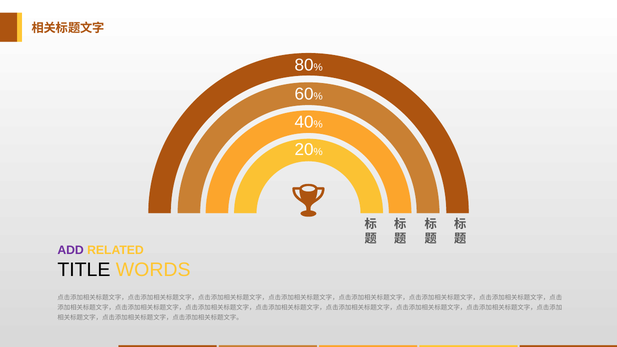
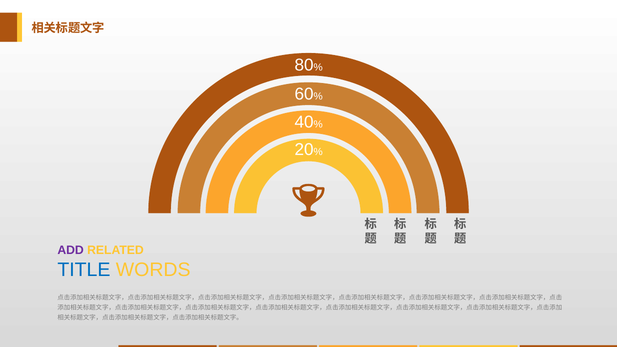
TITLE colour: black -> blue (84, 270)
